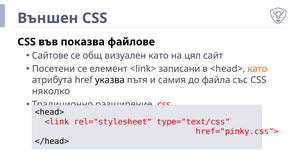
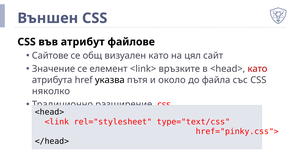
показва: показва -> атрибут (83, 42)
Посетени: Посетени -> Значение (54, 69)
записани: записани -> връзките (179, 69)
като colour: orange -> red (257, 69)
самия: самия -> около (172, 80)
